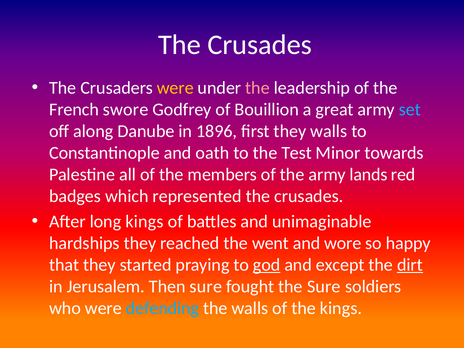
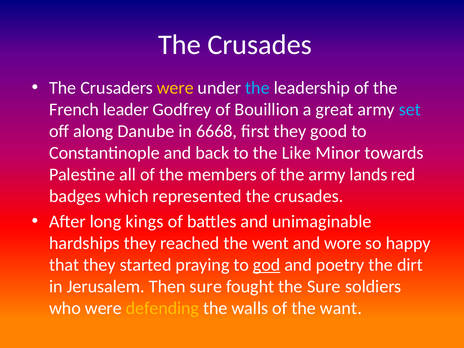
the colour: pink -> light blue (258, 88)
swore: swore -> leader (126, 110)
1896: 1896 -> 6668 (217, 131)
they walls: walls -> good (329, 131)
oath: oath -> back (212, 153)
Test: Test -> Like (296, 153)
except: except -> poetry (340, 265)
dirt underline: present -> none (410, 265)
defending colour: light blue -> yellow (162, 308)
the kings: kings -> want (341, 308)
